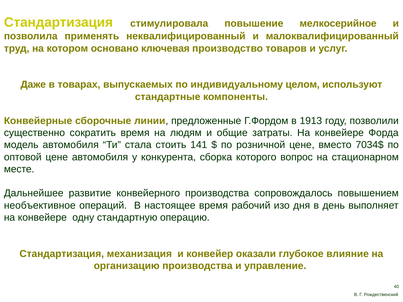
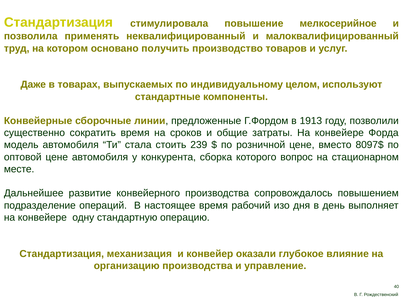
ключевая: ключевая -> получить (165, 48)
людям: людям -> сроков (186, 133)
141: 141 -> 239 (199, 145)
7034$: 7034$ -> 8097$ (370, 145)
необъективное: необъективное -> подразделение (40, 206)
